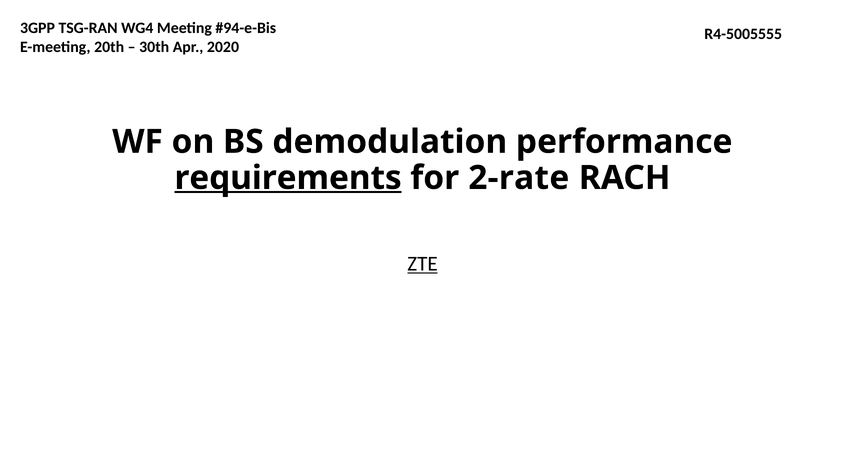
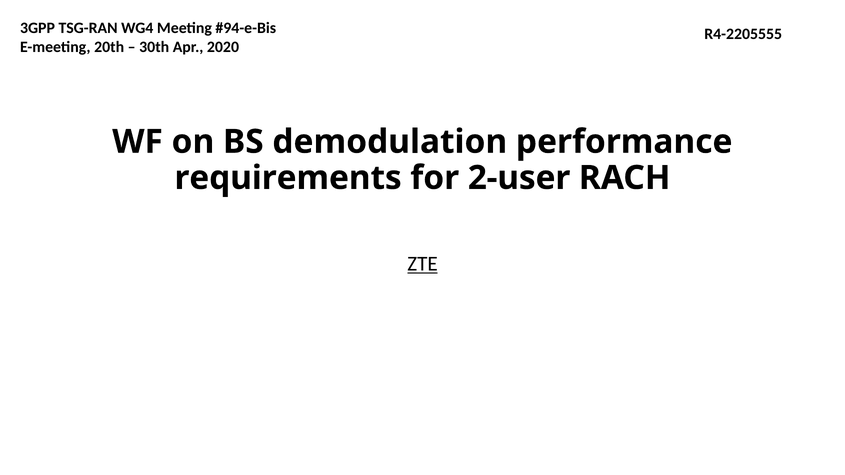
R4-5005555: R4-5005555 -> R4-2205555 (743, 34)
requirements underline: present -> none (288, 178)
2-rate: 2-rate -> 2-user (519, 178)
